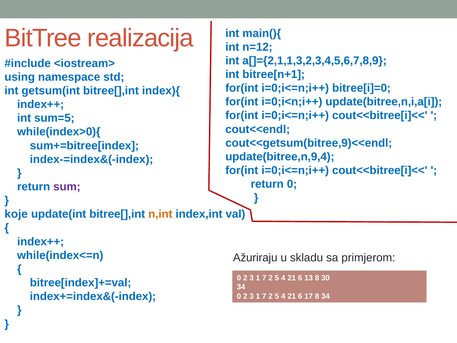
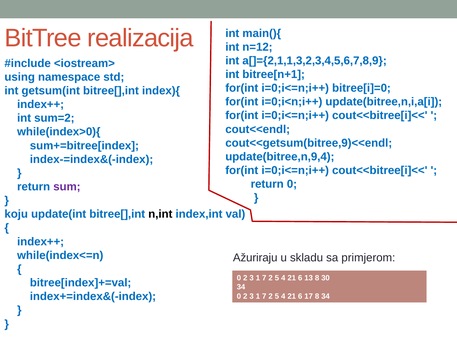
sum=5: sum=5 -> sum=2 (54, 118)
koje: koje -> koju (16, 214)
n,int colour: orange -> black (160, 214)
